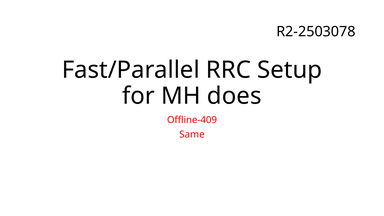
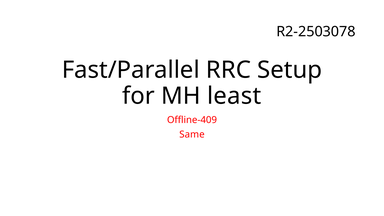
does: does -> least (234, 96)
